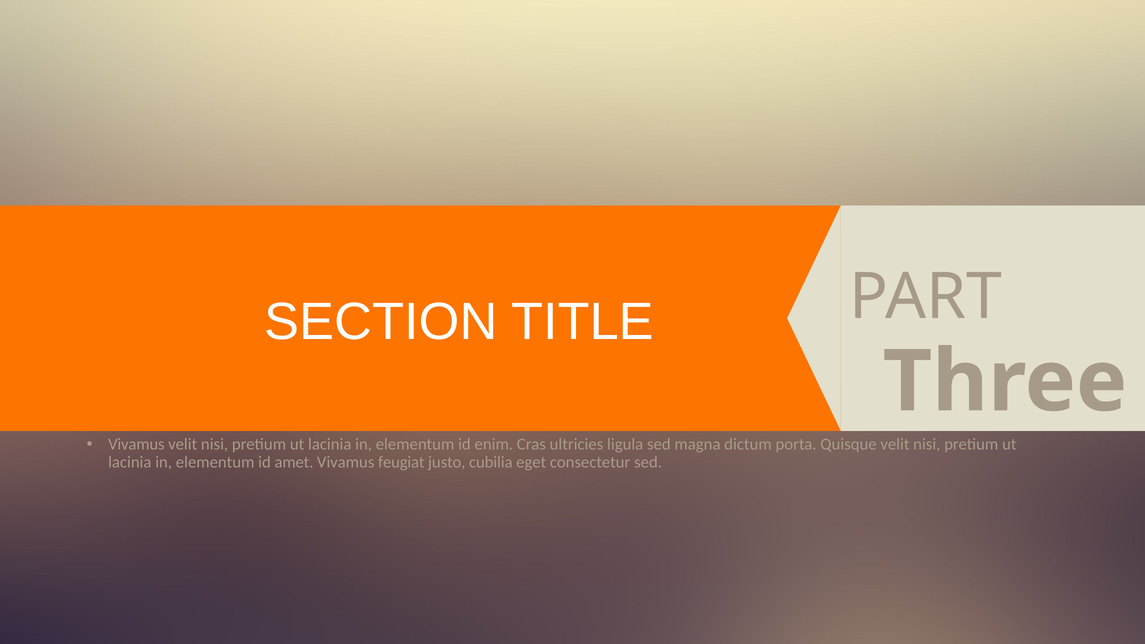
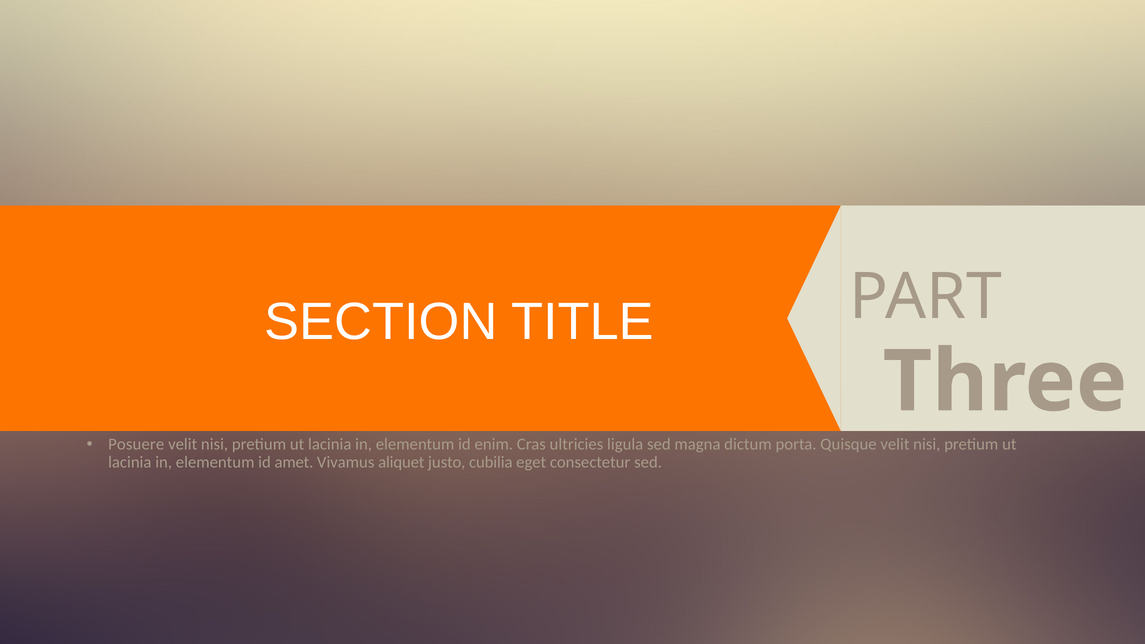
Vivamus: Vivamus -> Posuere (136, 444)
feugiat: feugiat -> aliquet (401, 462)
